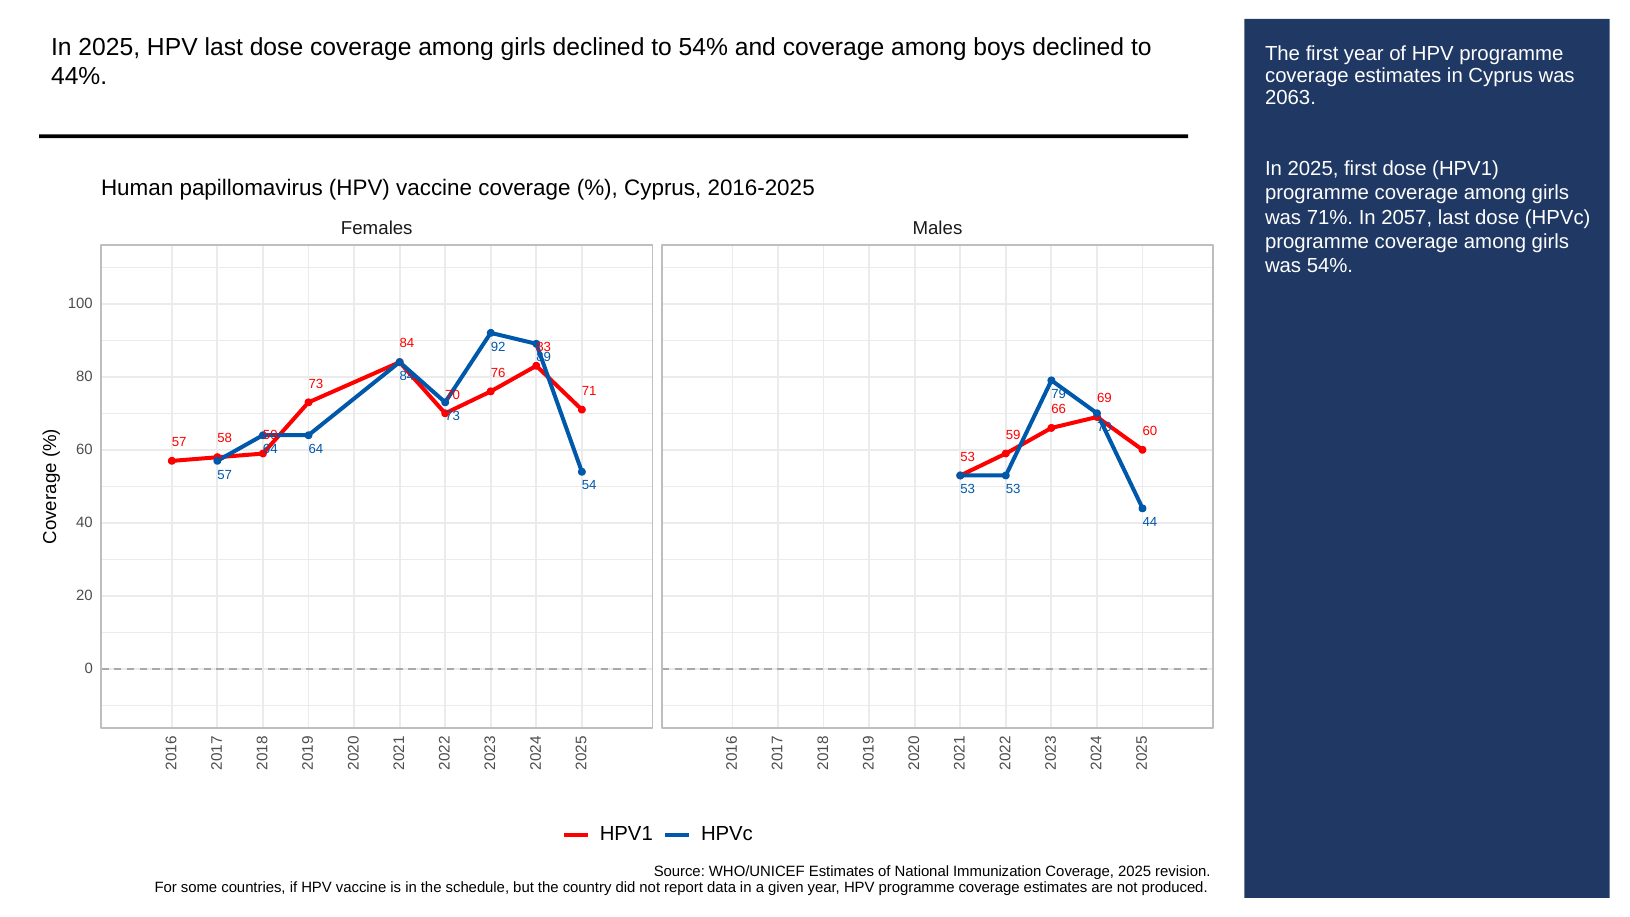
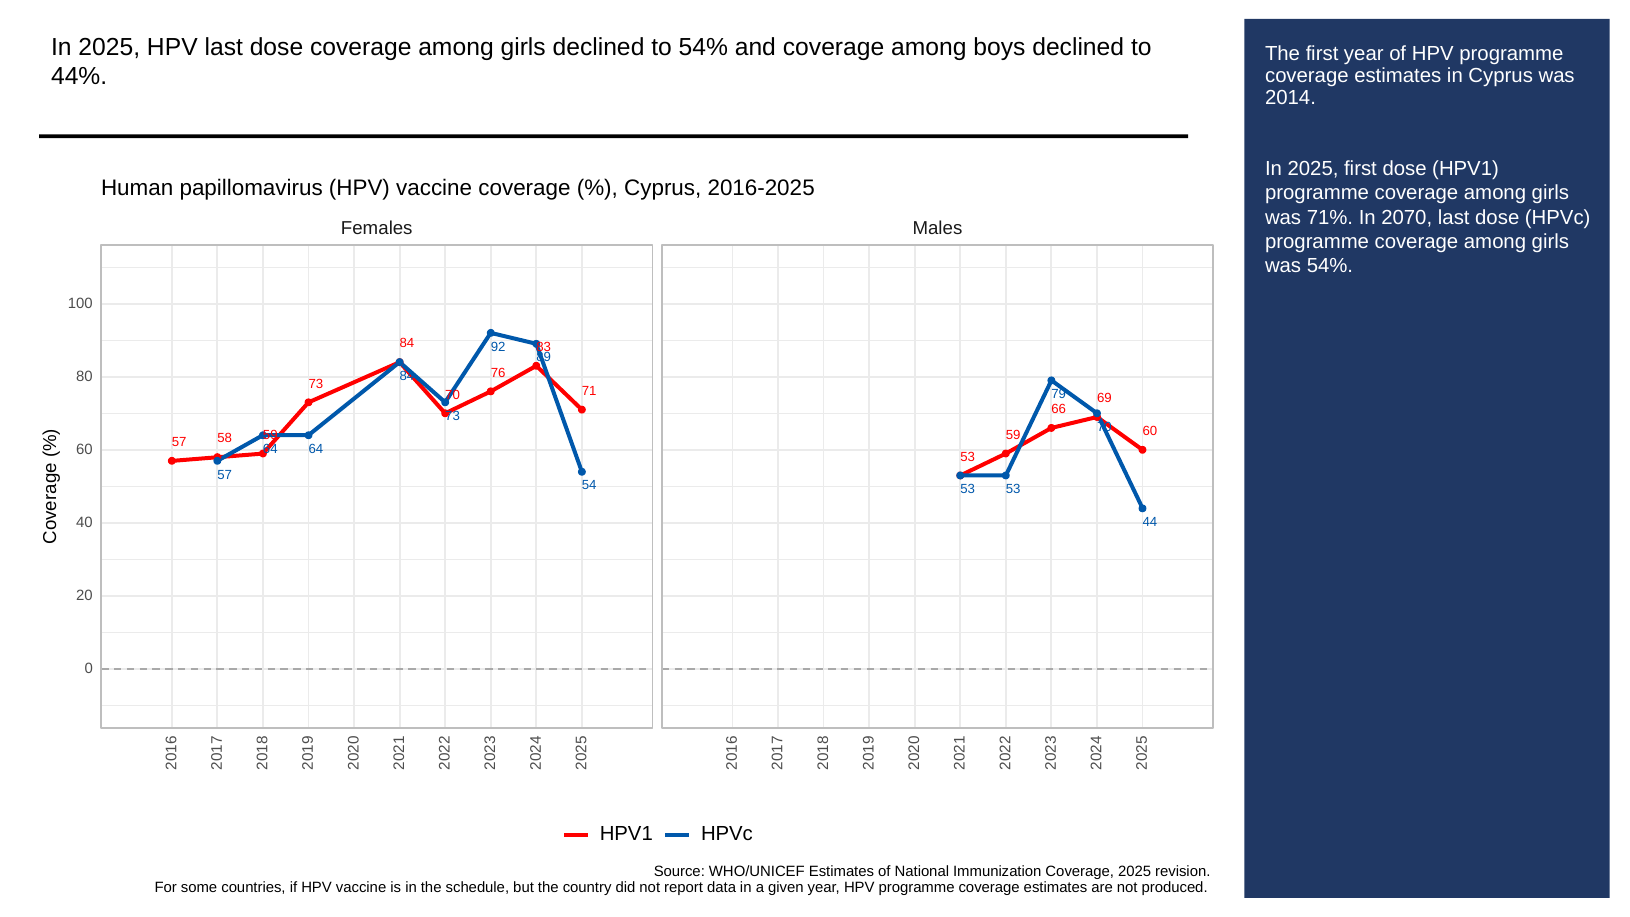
2063: 2063 -> 2014 (1290, 98)
2057: 2057 -> 2070 (1407, 217)
